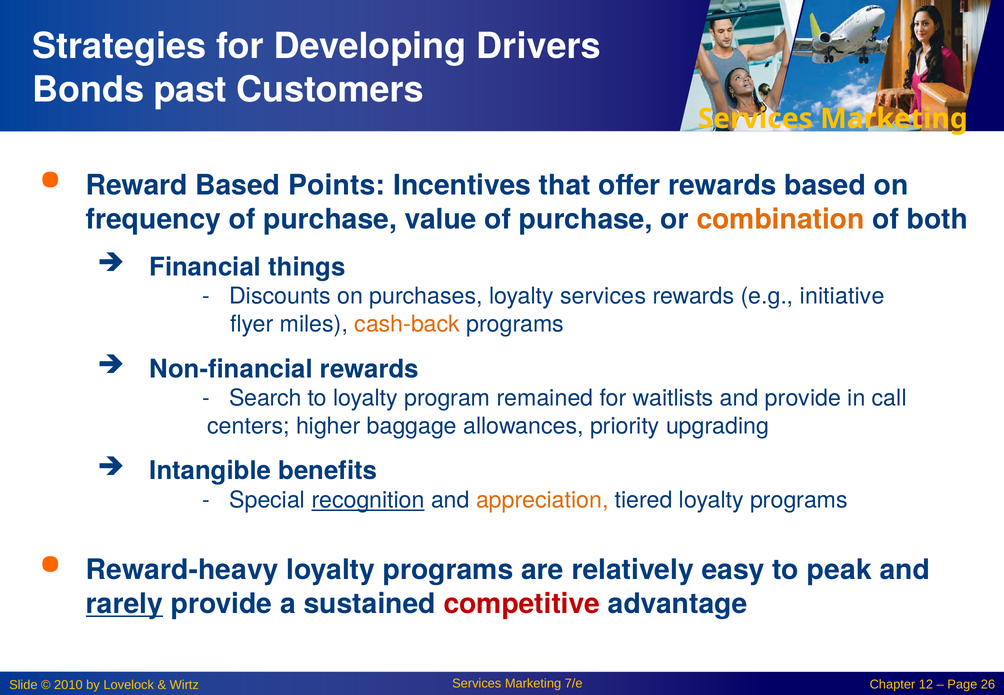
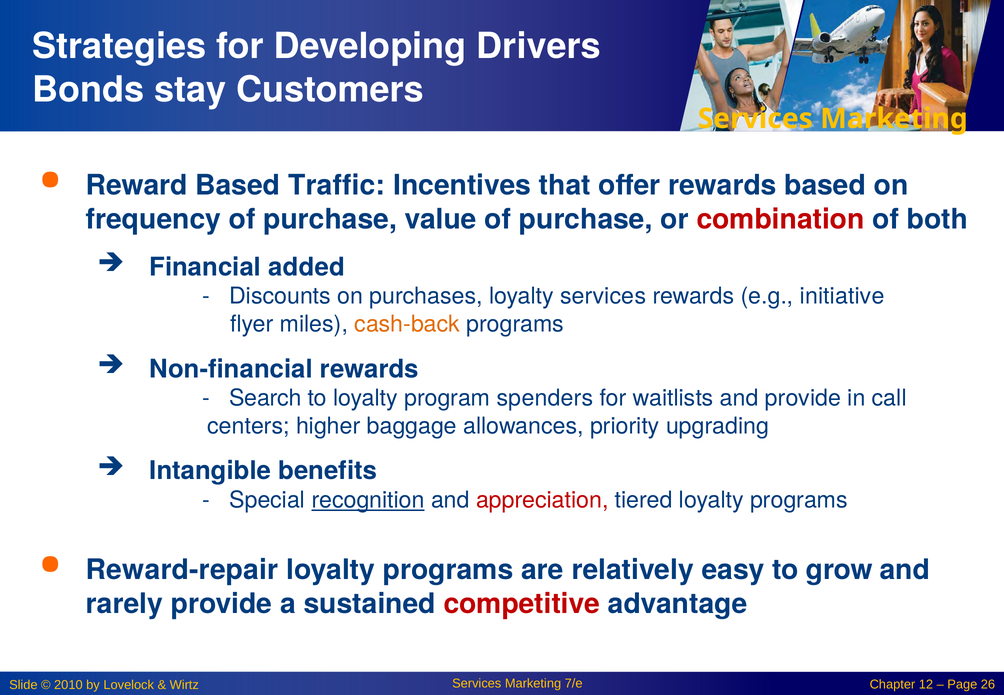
past: past -> stay (190, 90)
Points: Points -> Traffic (337, 186)
combination colour: orange -> red (781, 219)
things: things -> added (307, 267)
remained: remained -> spenders (545, 398)
appreciation colour: orange -> red (542, 500)
Reward-heavy: Reward-heavy -> Reward-repair (182, 570)
peak: peak -> grow (839, 570)
rarely underline: present -> none (124, 604)
